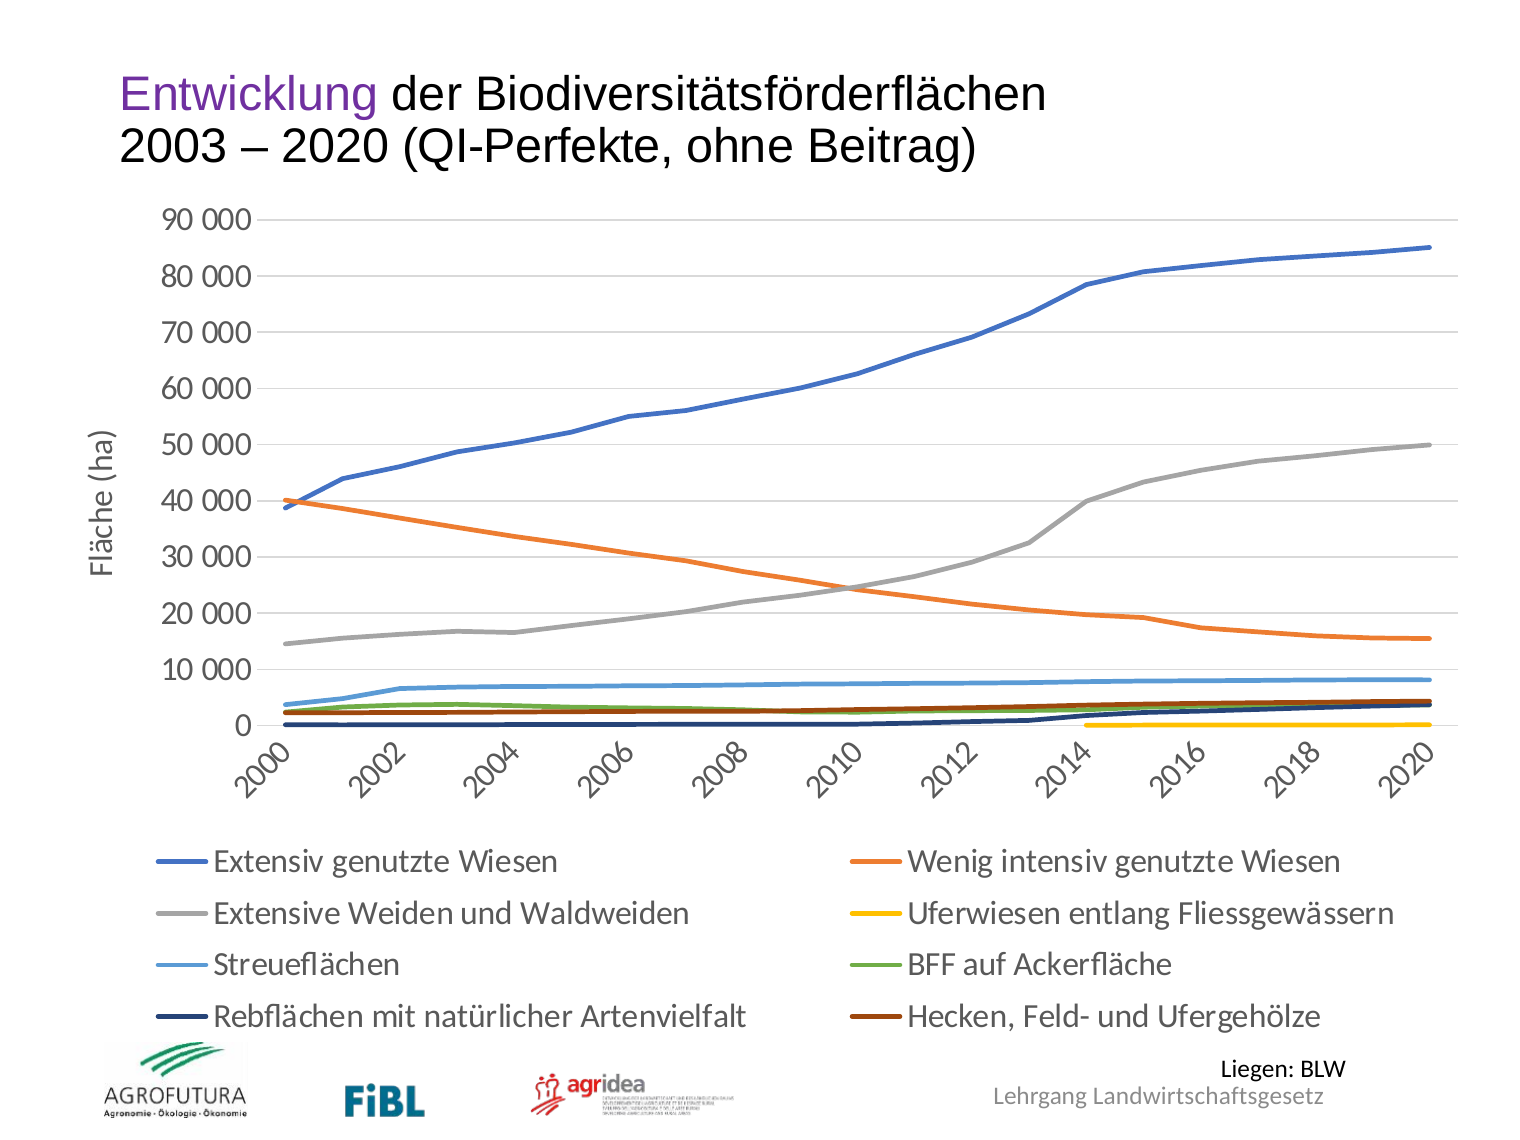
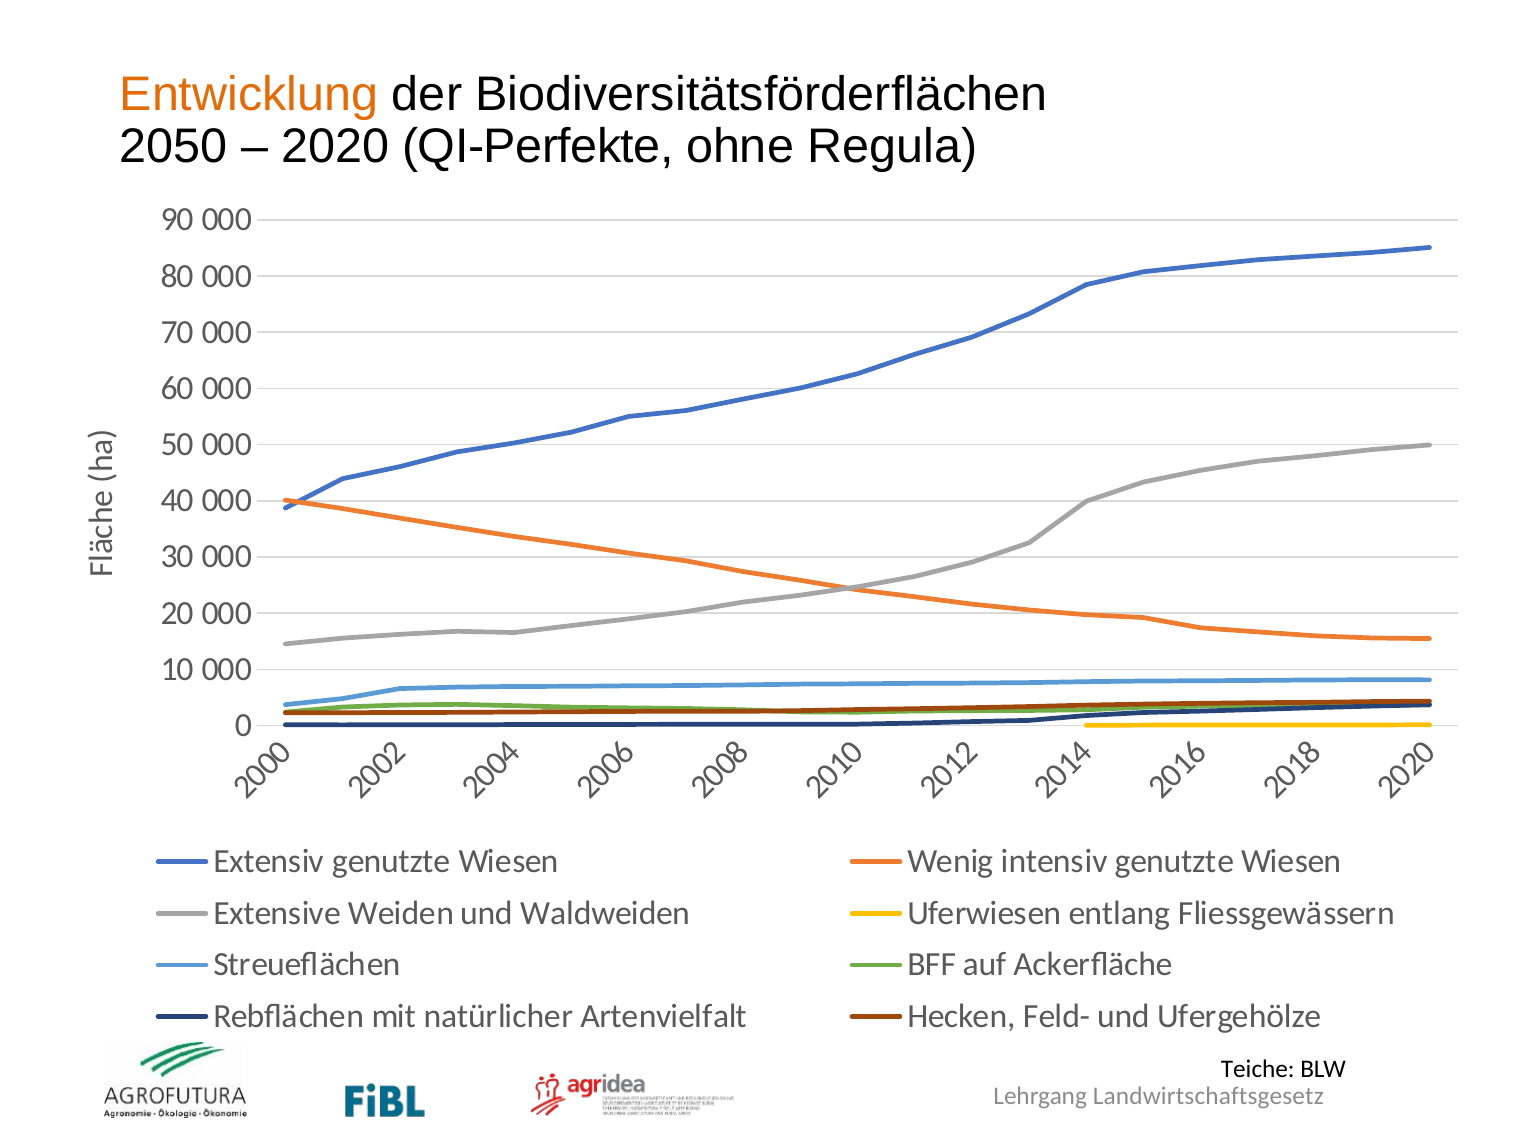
Entwicklung colour: purple -> orange (249, 94)
2003: 2003 -> 2050 (174, 147)
Beitrag: Beitrag -> Regula (892, 147)
Liegen: Liegen -> Teiche (1258, 1069)
